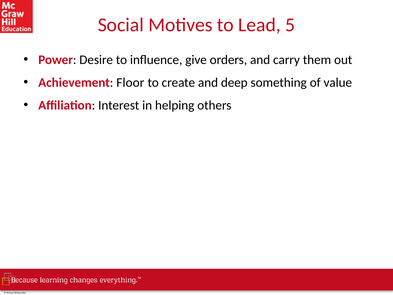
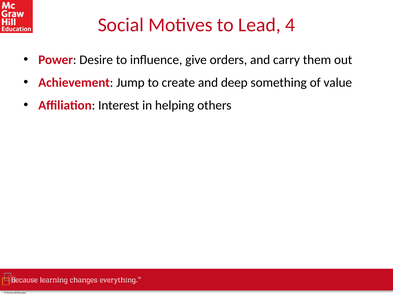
5: 5 -> 4 (290, 25)
Floor: Floor -> Jump (130, 83)
